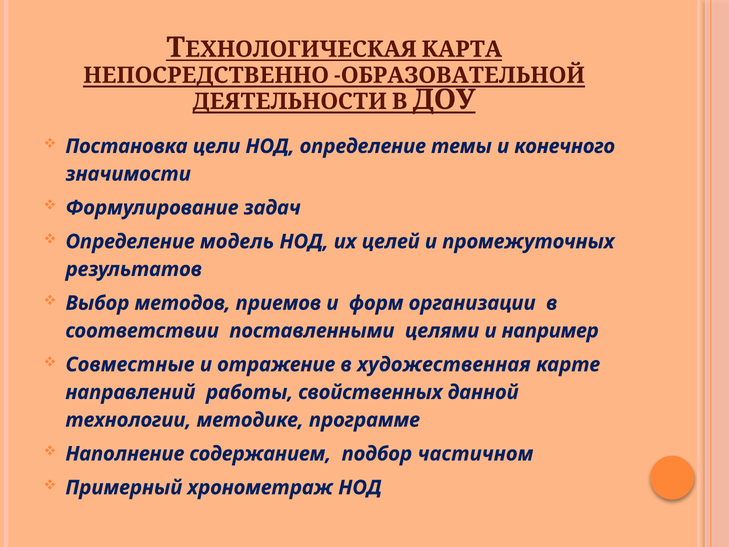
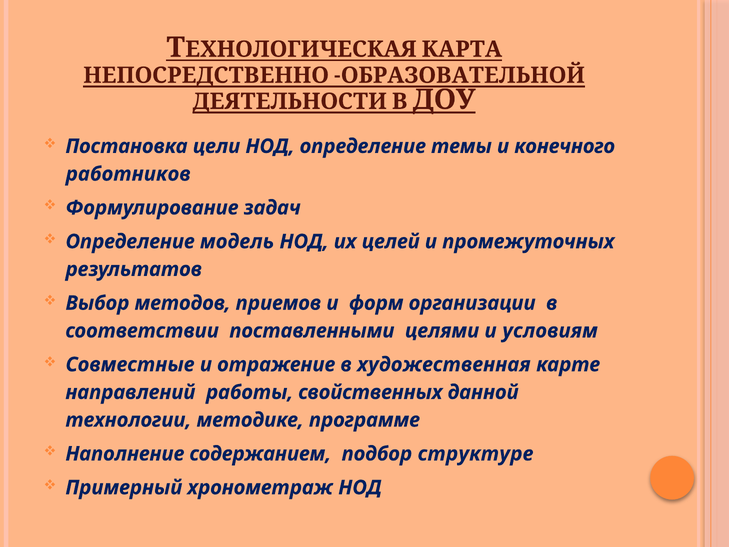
значимости: значимости -> работников (128, 174)
например: например -> условиям (550, 331)
частичном: частичном -> структуре (476, 454)
